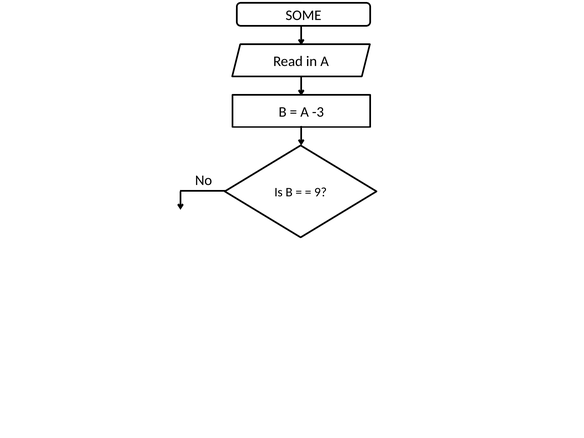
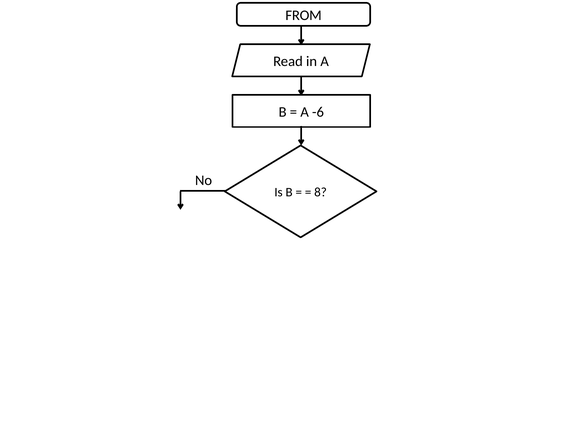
SOME: SOME -> FROM (304, 15)
-3: -3 -> -6 (318, 112)
9: 9 -> 8 (321, 192)
